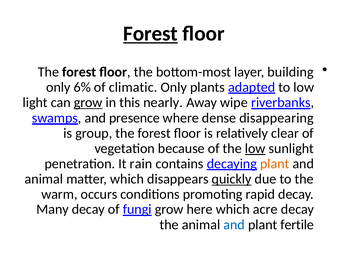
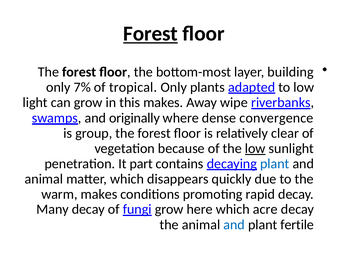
6%: 6% -> 7% (82, 87)
climatic: climatic -> tropical (133, 87)
grow underline: present -> none (88, 103)
this nearly: nearly -> makes (163, 103)
presence: presence -> originally (134, 118)
disappearing: disappearing -> convergence (276, 118)
rain: rain -> part (141, 164)
plant colour: orange -> blue (275, 164)
quickly underline: present -> none (232, 179)
warm occurs: occurs -> makes (99, 194)
